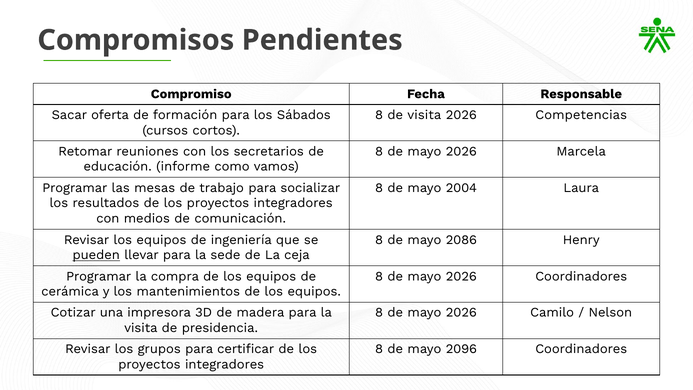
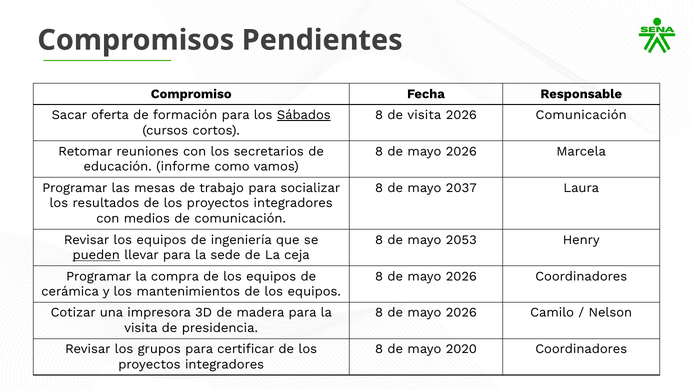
Sábados underline: none -> present (304, 115)
2026 Competencias: Competencias -> Comunicación (581, 115)
2004: 2004 -> 2037 (461, 188)
2086: 2086 -> 2053 (461, 240)
2096: 2096 -> 2020 (461, 349)
